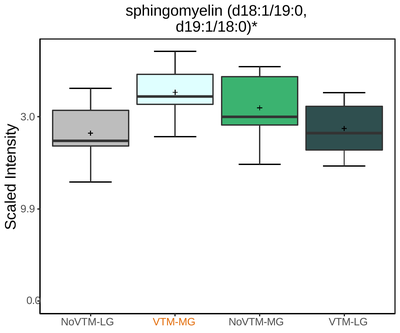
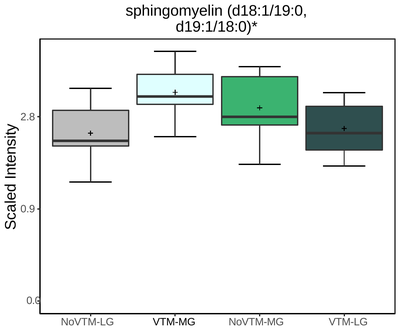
3.0: 3.0 -> 2.8 (28, 117)
9.9: 9.9 -> 0.9 (28, 209)
VTM-MG colour: orange -> black (174, 322)
